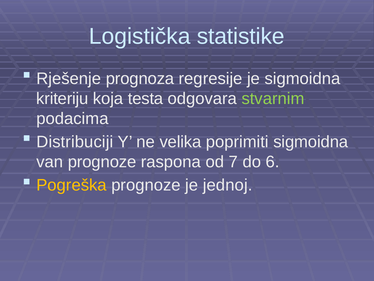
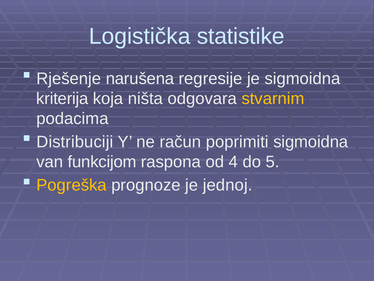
prognoza: prognoza -> narušena (140, 78)
kriteriju: kriteriju -> kriterija (62, 98)
testa: testa -> ništa (145, 98)
stvarnim colour: light green -> yellow (273, 98)
velika: velika -> račun (180, 142)
van prognoze: prognoze -> funkcijom (102, 162)
7: 7 -> 4 (233, 162)
6: 6 -> 5 (273, 162)
